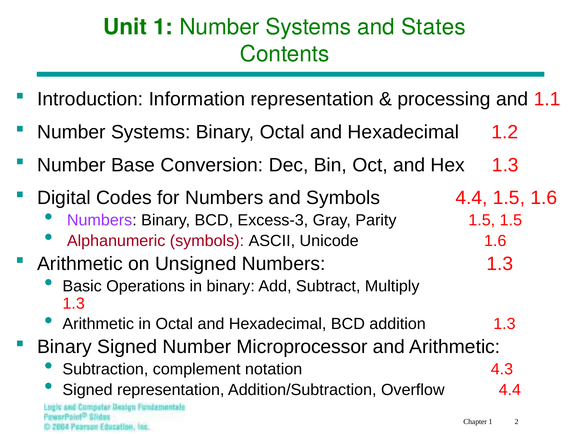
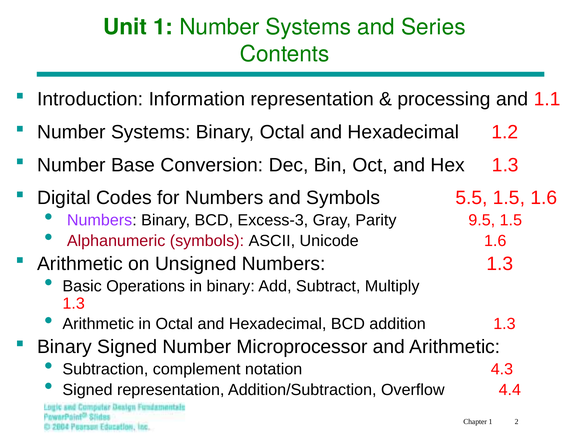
States: States -> Series (433, 27)
Symbols 4.4: 4.4 -> 5.5 (471, 198)
Parity 1.5: 1.5 -> 9.5 (482, 220)
